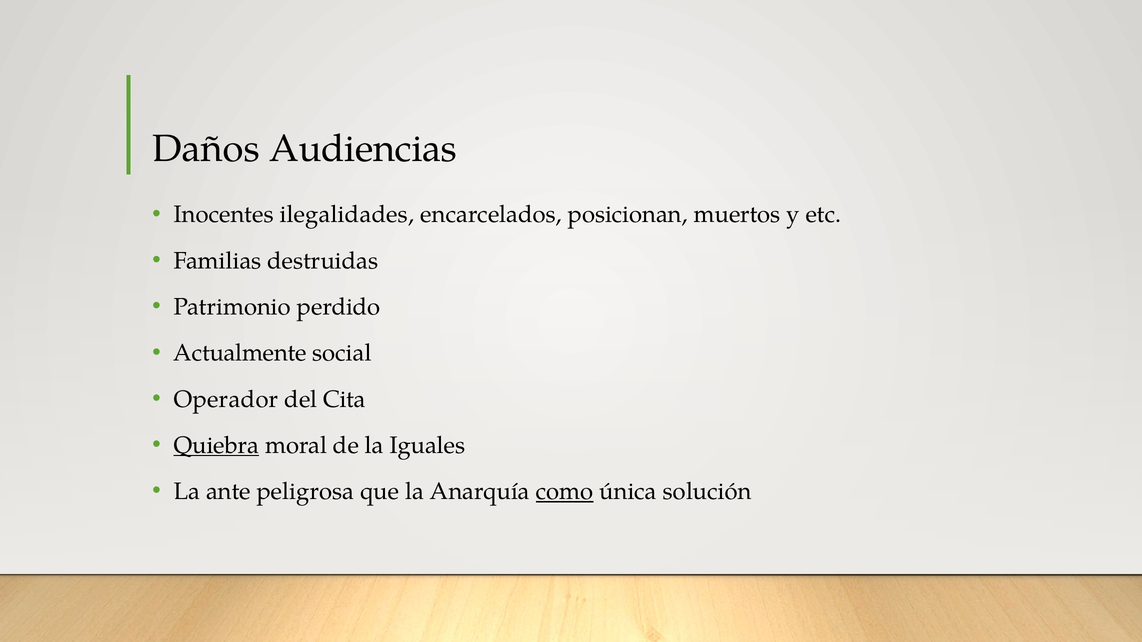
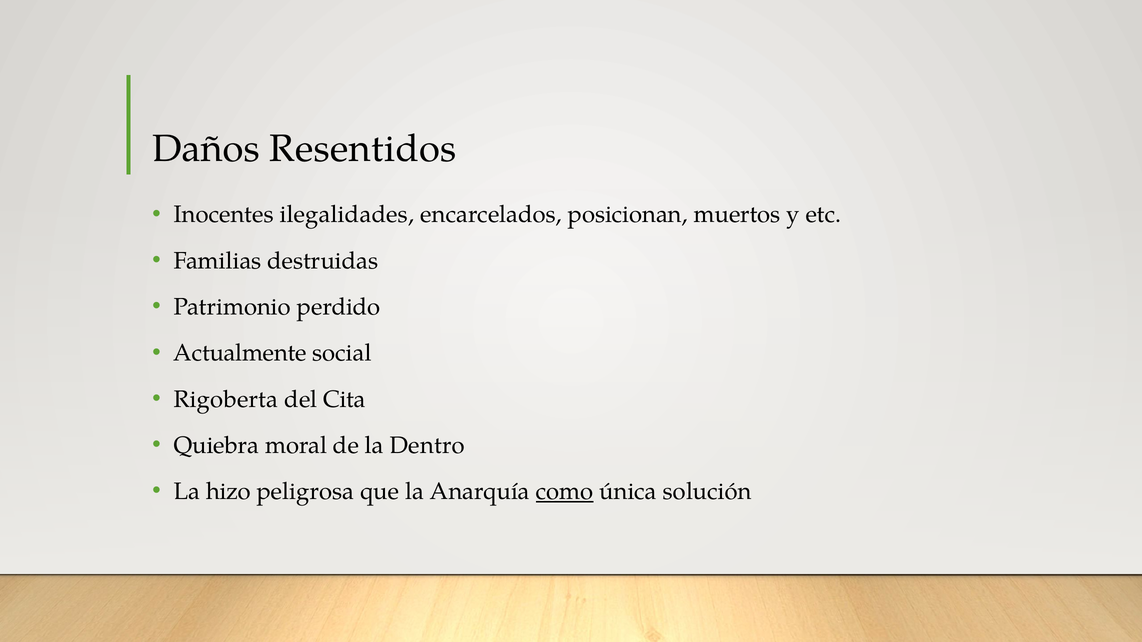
Audiencias: Audiencias -> Resentidos (363, 149)
Operador: Operador -> Rigoberta (226, 399)
Quiebra underline: present -> none (216, 446)
Iguales: Iguales -> Dentro (427, 446)
ante: ante -> hizo (229, 492)
